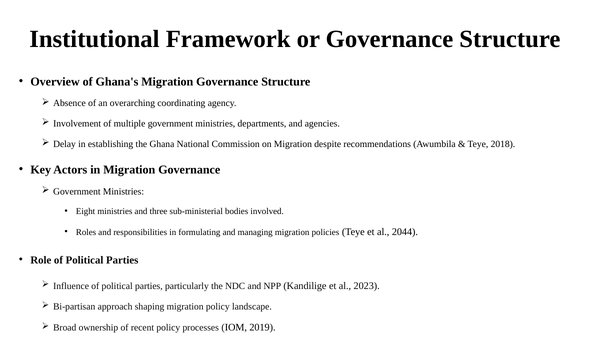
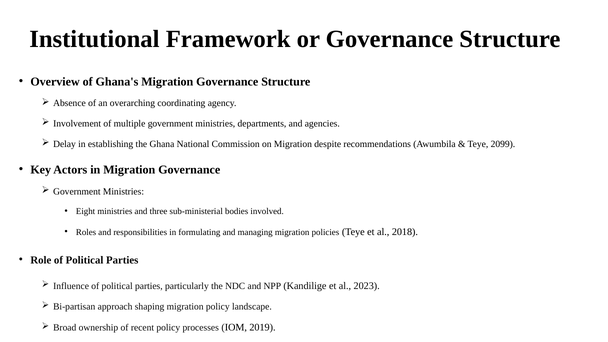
2018: 2018 -> 2099 (503, 144)
2044: 2044 -> 2018 (405, 232)
